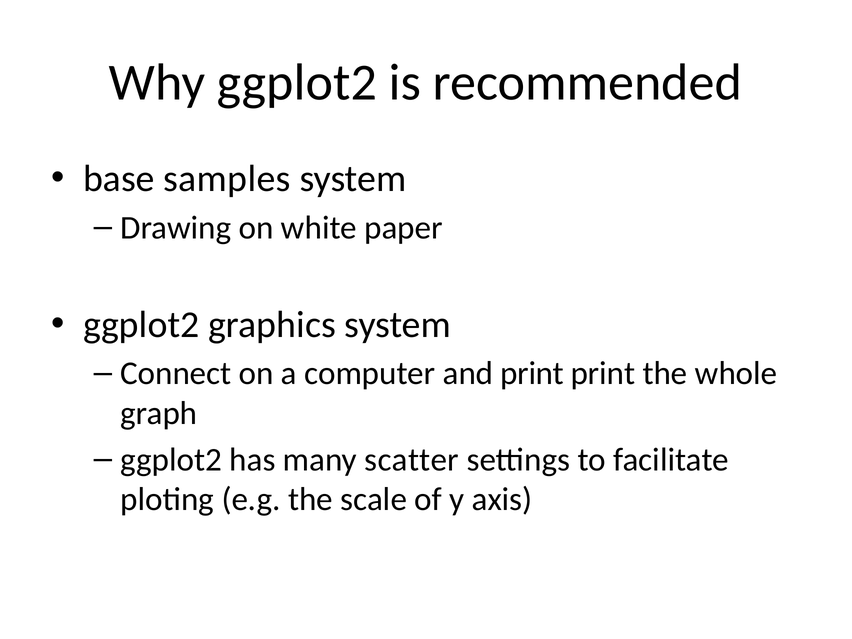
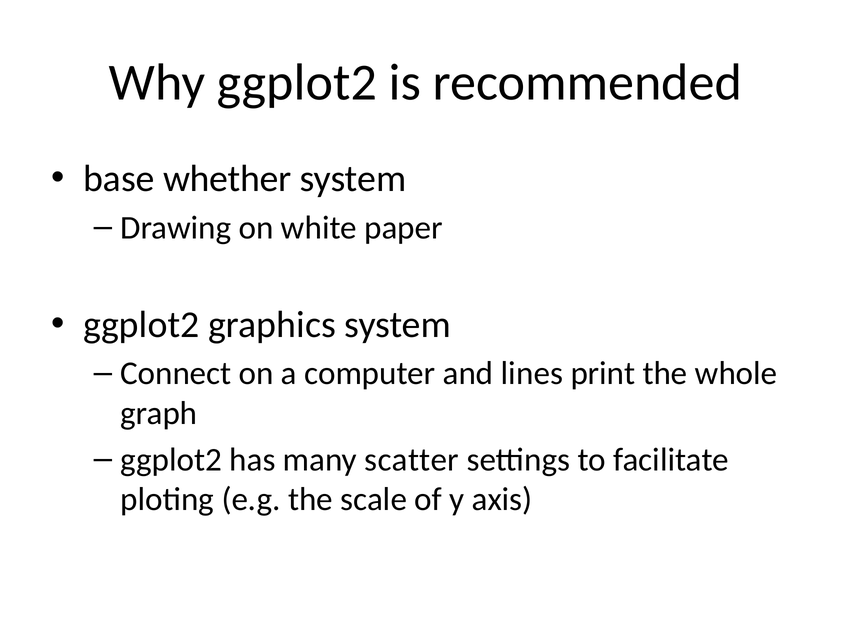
samples: samples -> whether (227, 179)
and print: print -> lines (532, 374)
